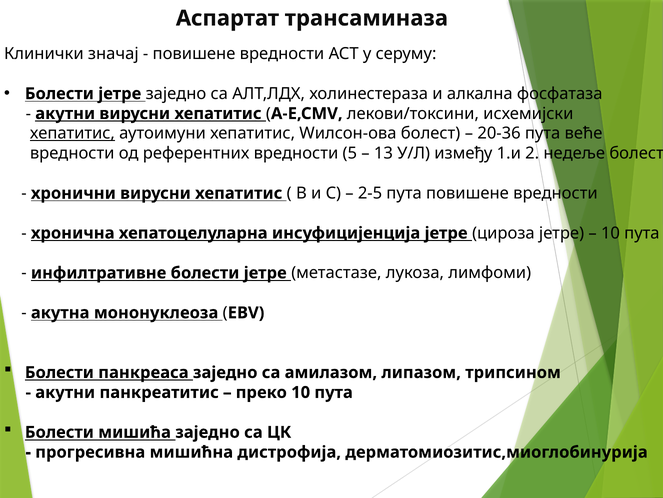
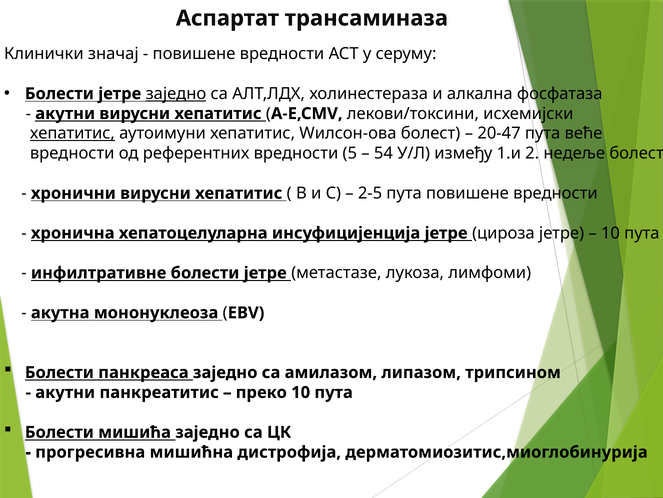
заједно underline: none -> present (176, 94)
20-36: 20-36 -> 20-47 (499, 133)
13: 13 -> 54 (383, 153)
